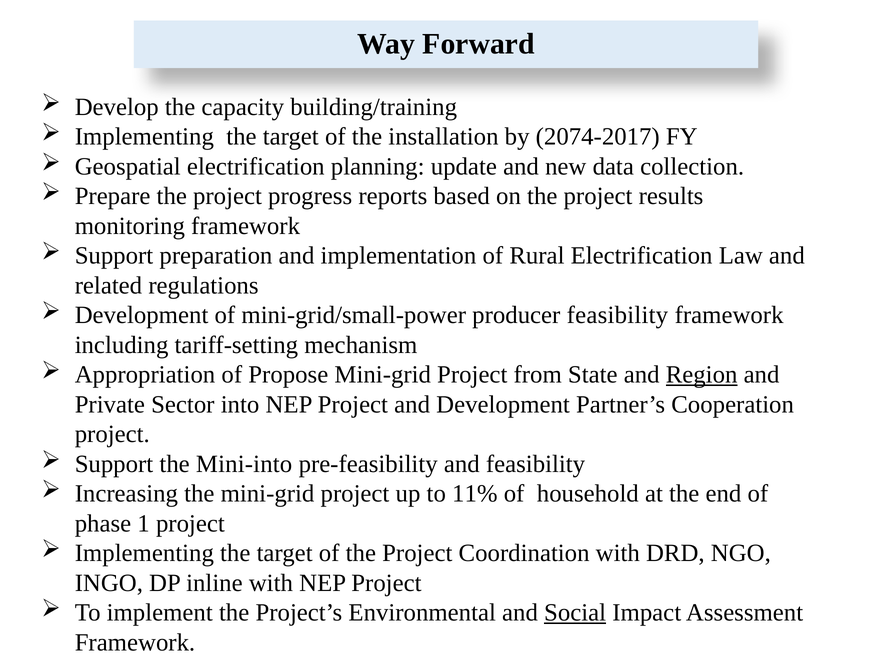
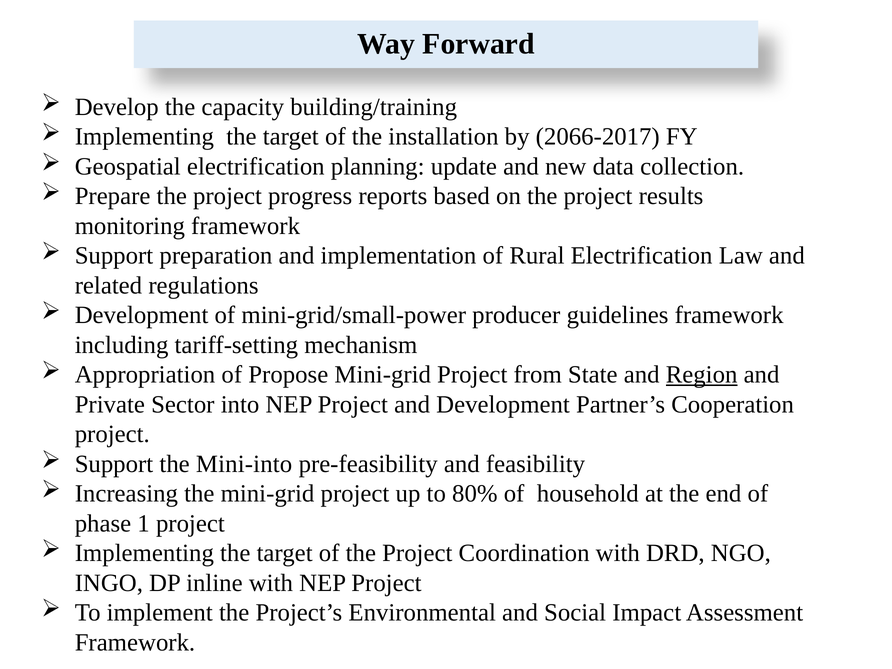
2074-2017: 2074-2017 -> 2066-2017 (598, 137)
producer feasibility: feasibility -> guidelines (618, 315)
11%: 11% -> 80% (475, 494)
Social underline: present -> none (575, 613)
